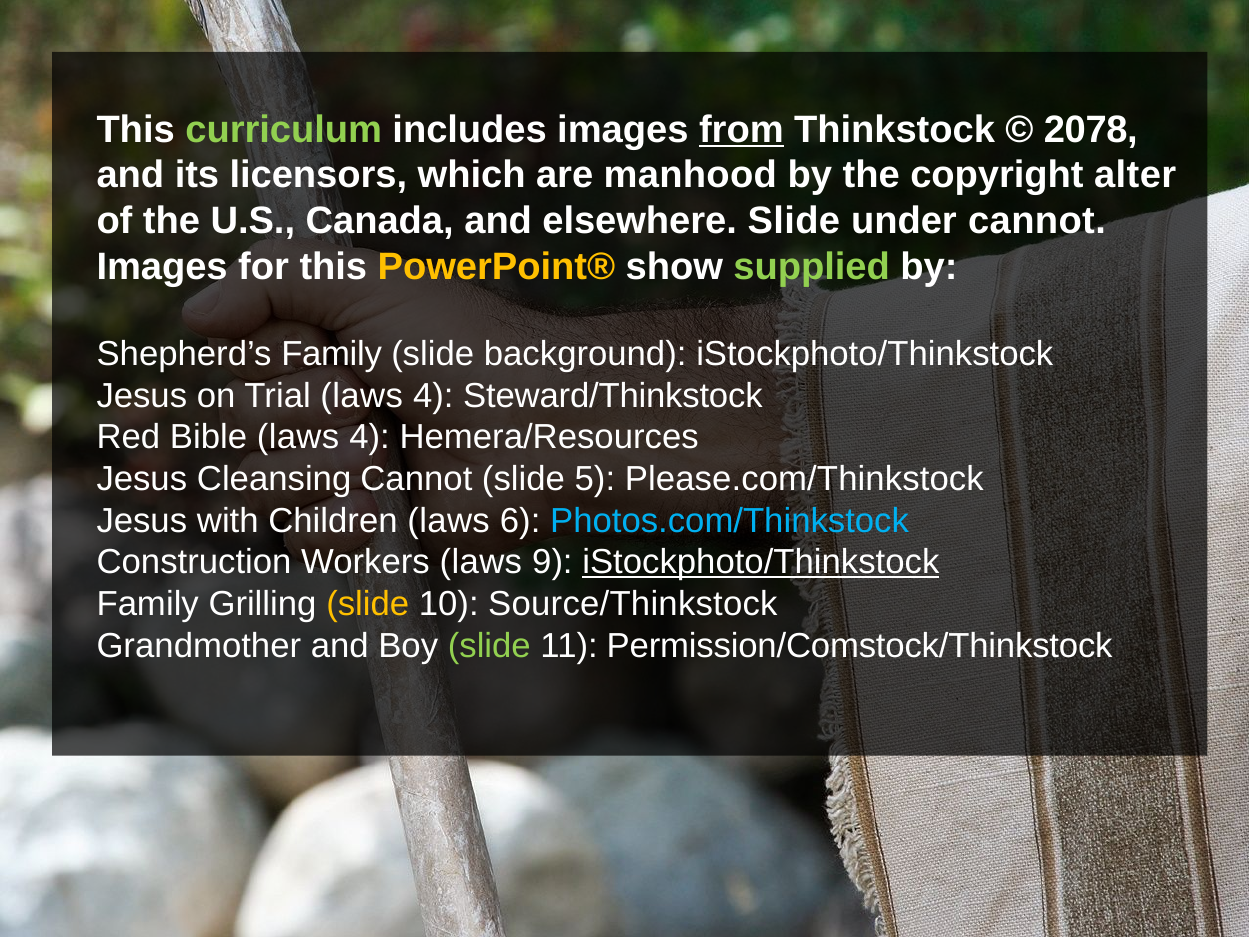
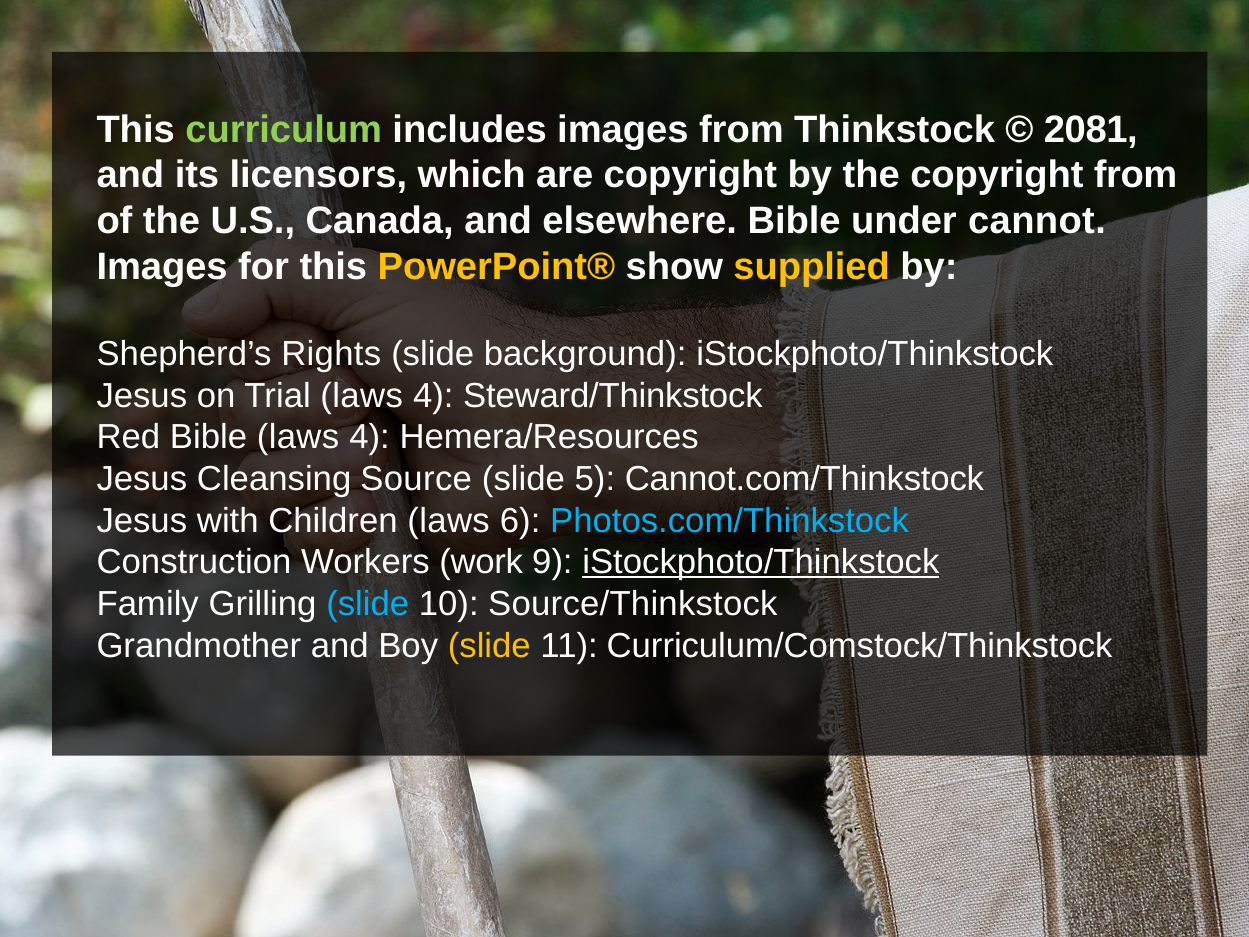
from underline: present -> none (741, 129)
2078: 2078 -> 2081 (1091, 129)
are manhood: manhood -> copyright (690, 175)
copyright alter: alter -> from (1136, 175)
elsewhere Slide: Slide -> Bible (794, 221)
supplied colour: light green -> yellow (812, 267)
Shepherd’s Family: Family -> Rights (331, 354)
Cleansing Cannot: Cannot -> Source (416, 479)
Please.com/Thinkstock: Please.com/Thinkstock -> Cannot.com/Thinkstock (804, 479)
Workers laws: laws -> work (481, 562)
slide colour: yellow -> light blue (368, 604)
slide colour: light green -> yellow (489, 646)
Permission/Comstock/Thinkstock: Permission/Comstock/Thinkstock -> Curriculum/Comstock/Thinkstock (860, 646)
